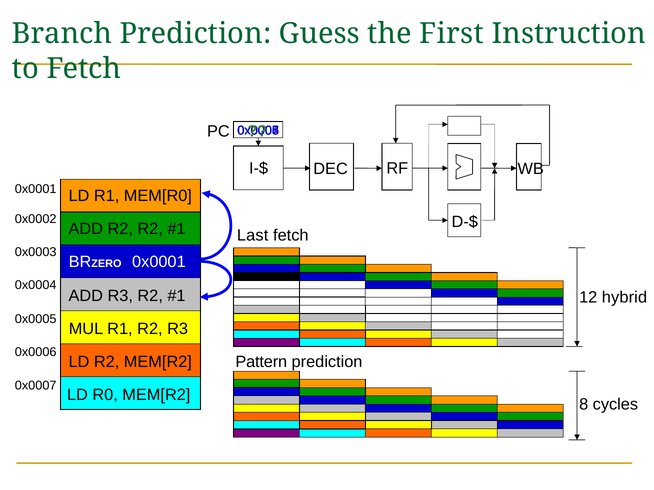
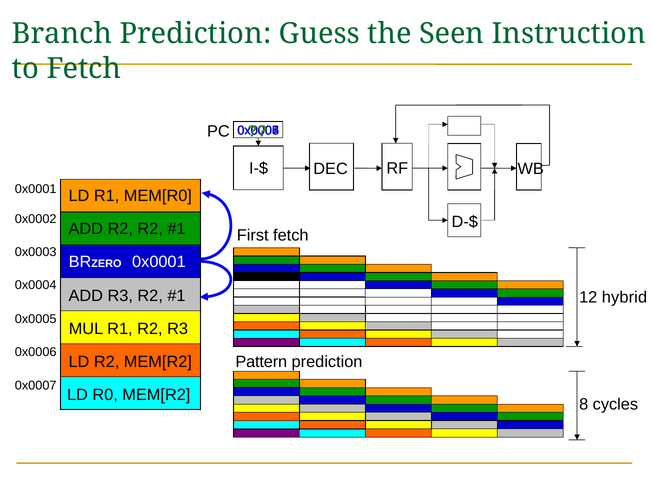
First: First -> Seen (452, 34)
Last: Last -> First (253, 236)
